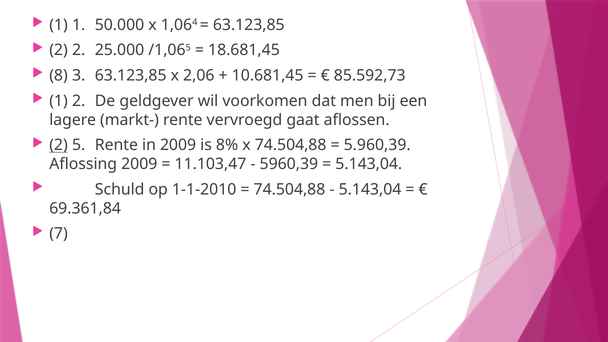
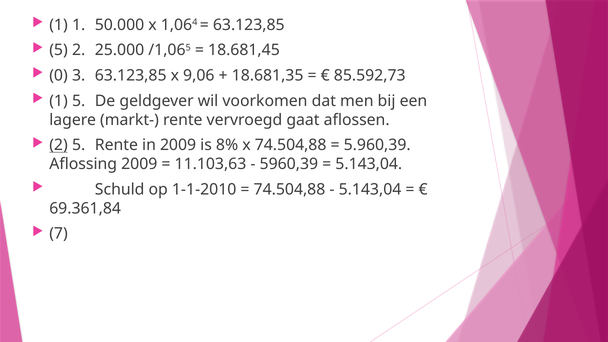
2: 2 -> 5 (59, 50)
8: 8 -> 0 (59, 75)
2,06: 2,06 -> 9,06 (199, 75)
10.681,45: 10.681,45 -> 18.681,35 (268, 75)
1 2: 2 -> 5 (79, 101)
11.103,47: 11.103,47 -> 11.103,63 (210, 164)
